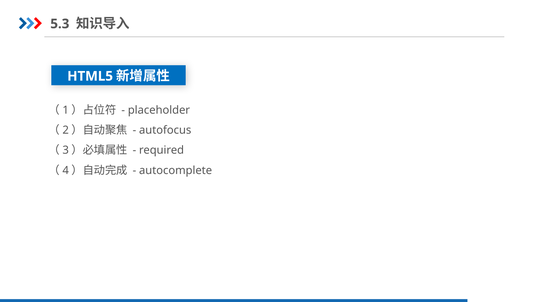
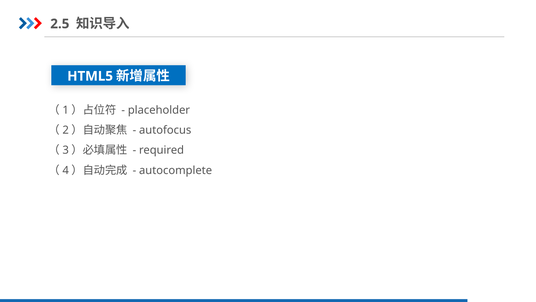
5.3: 5.3 -> 2.5 (60, 24)
